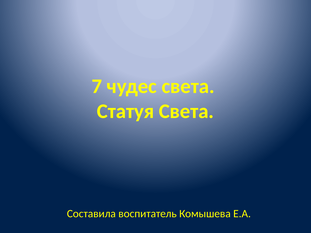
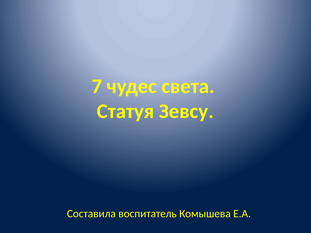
Статуя Света: Света -> Зевсу (186, 111)
